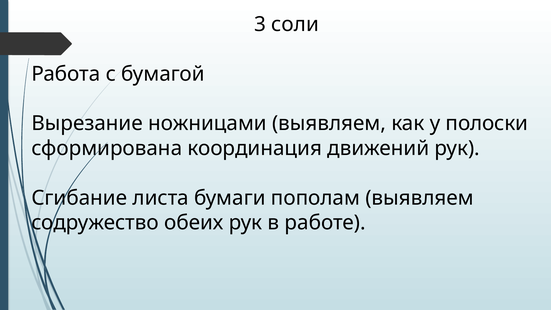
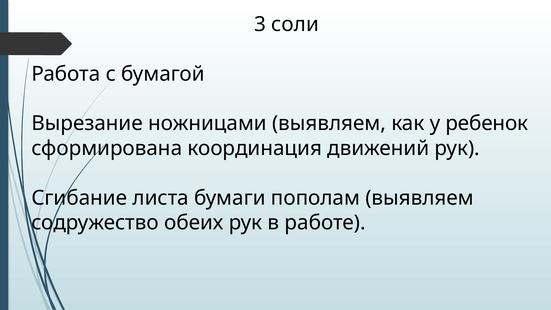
полоски: полоски -> ребенок (487, 123)
